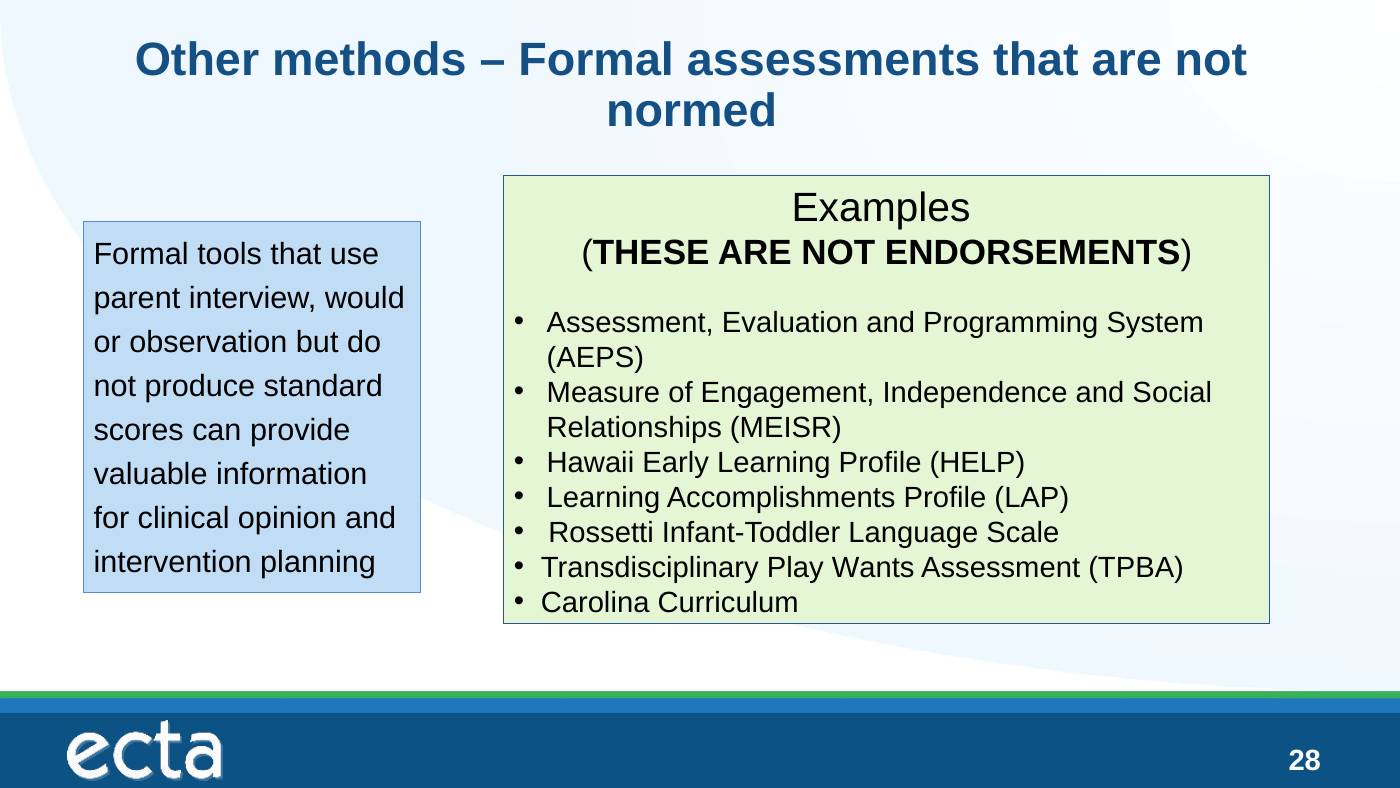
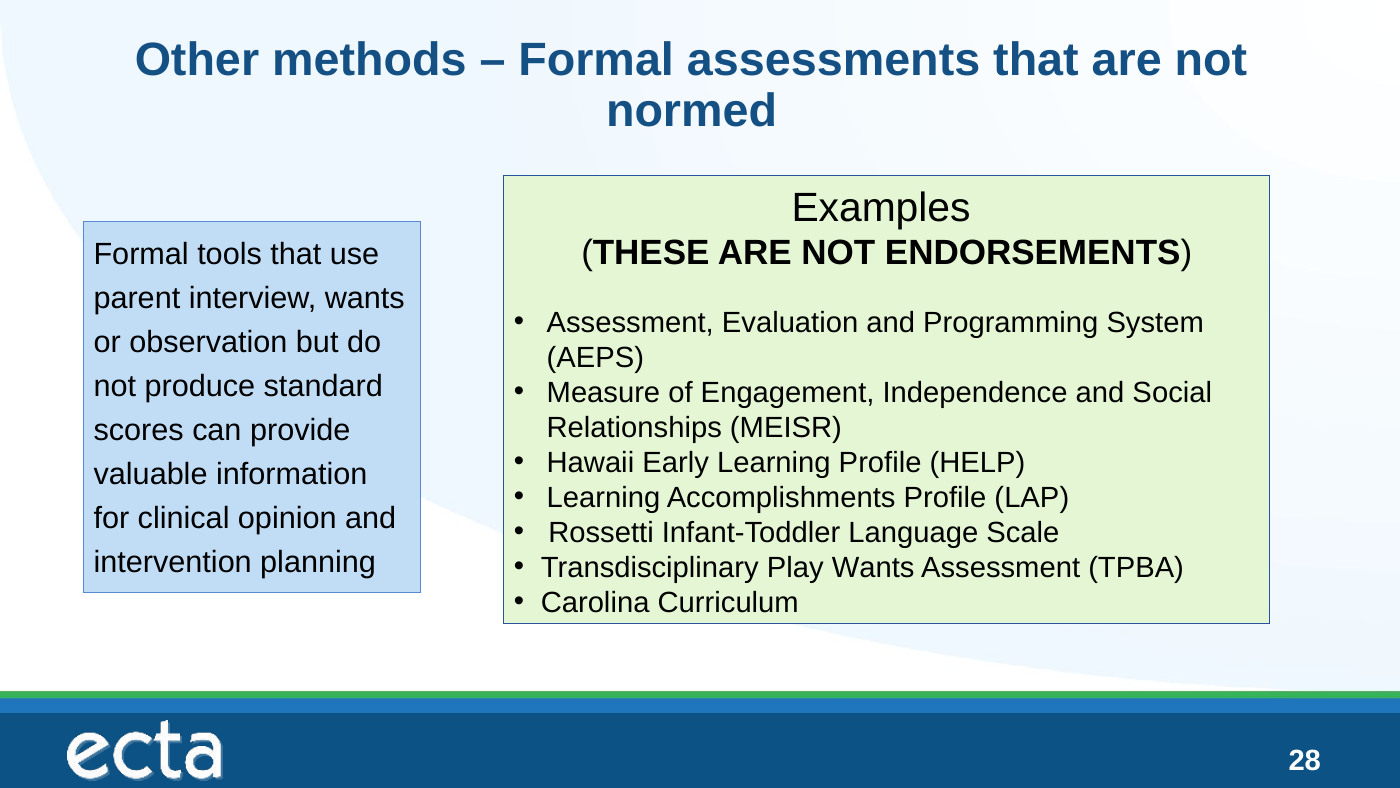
interview would: would -> wants (365, 298)
